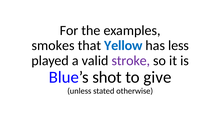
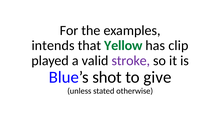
smokes: smokes -> intends (53, 46)
Yellow colour: blue -> green (123, 46)
less: less -> clip (178, 46)
